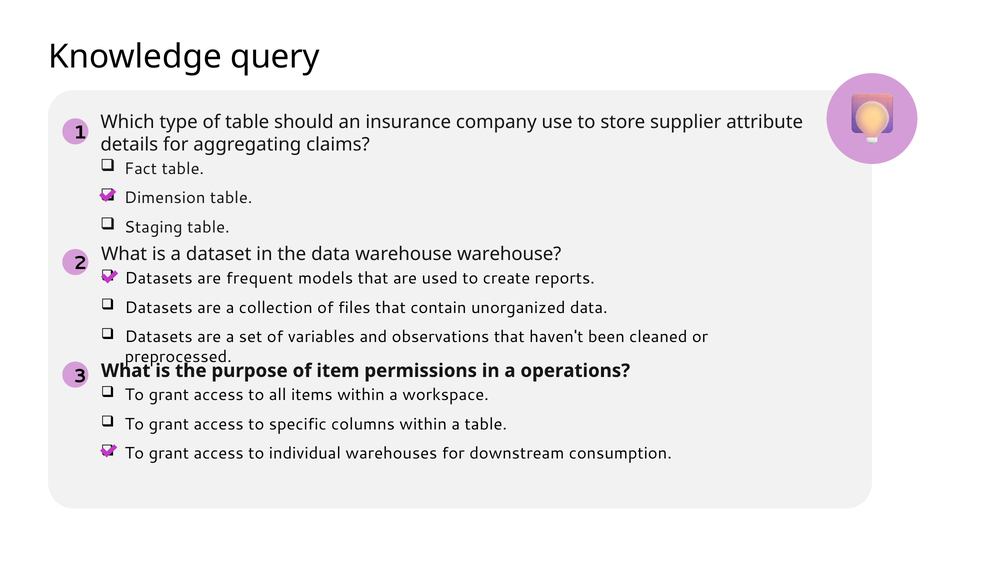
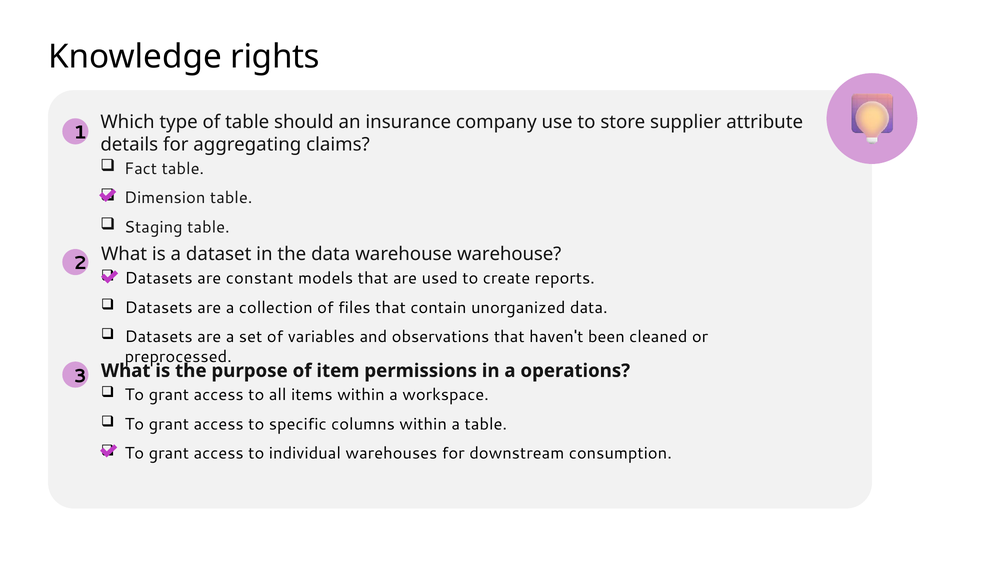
query: query -> rights (275, 57)
frequent: frequent -> constant (260, 278)
